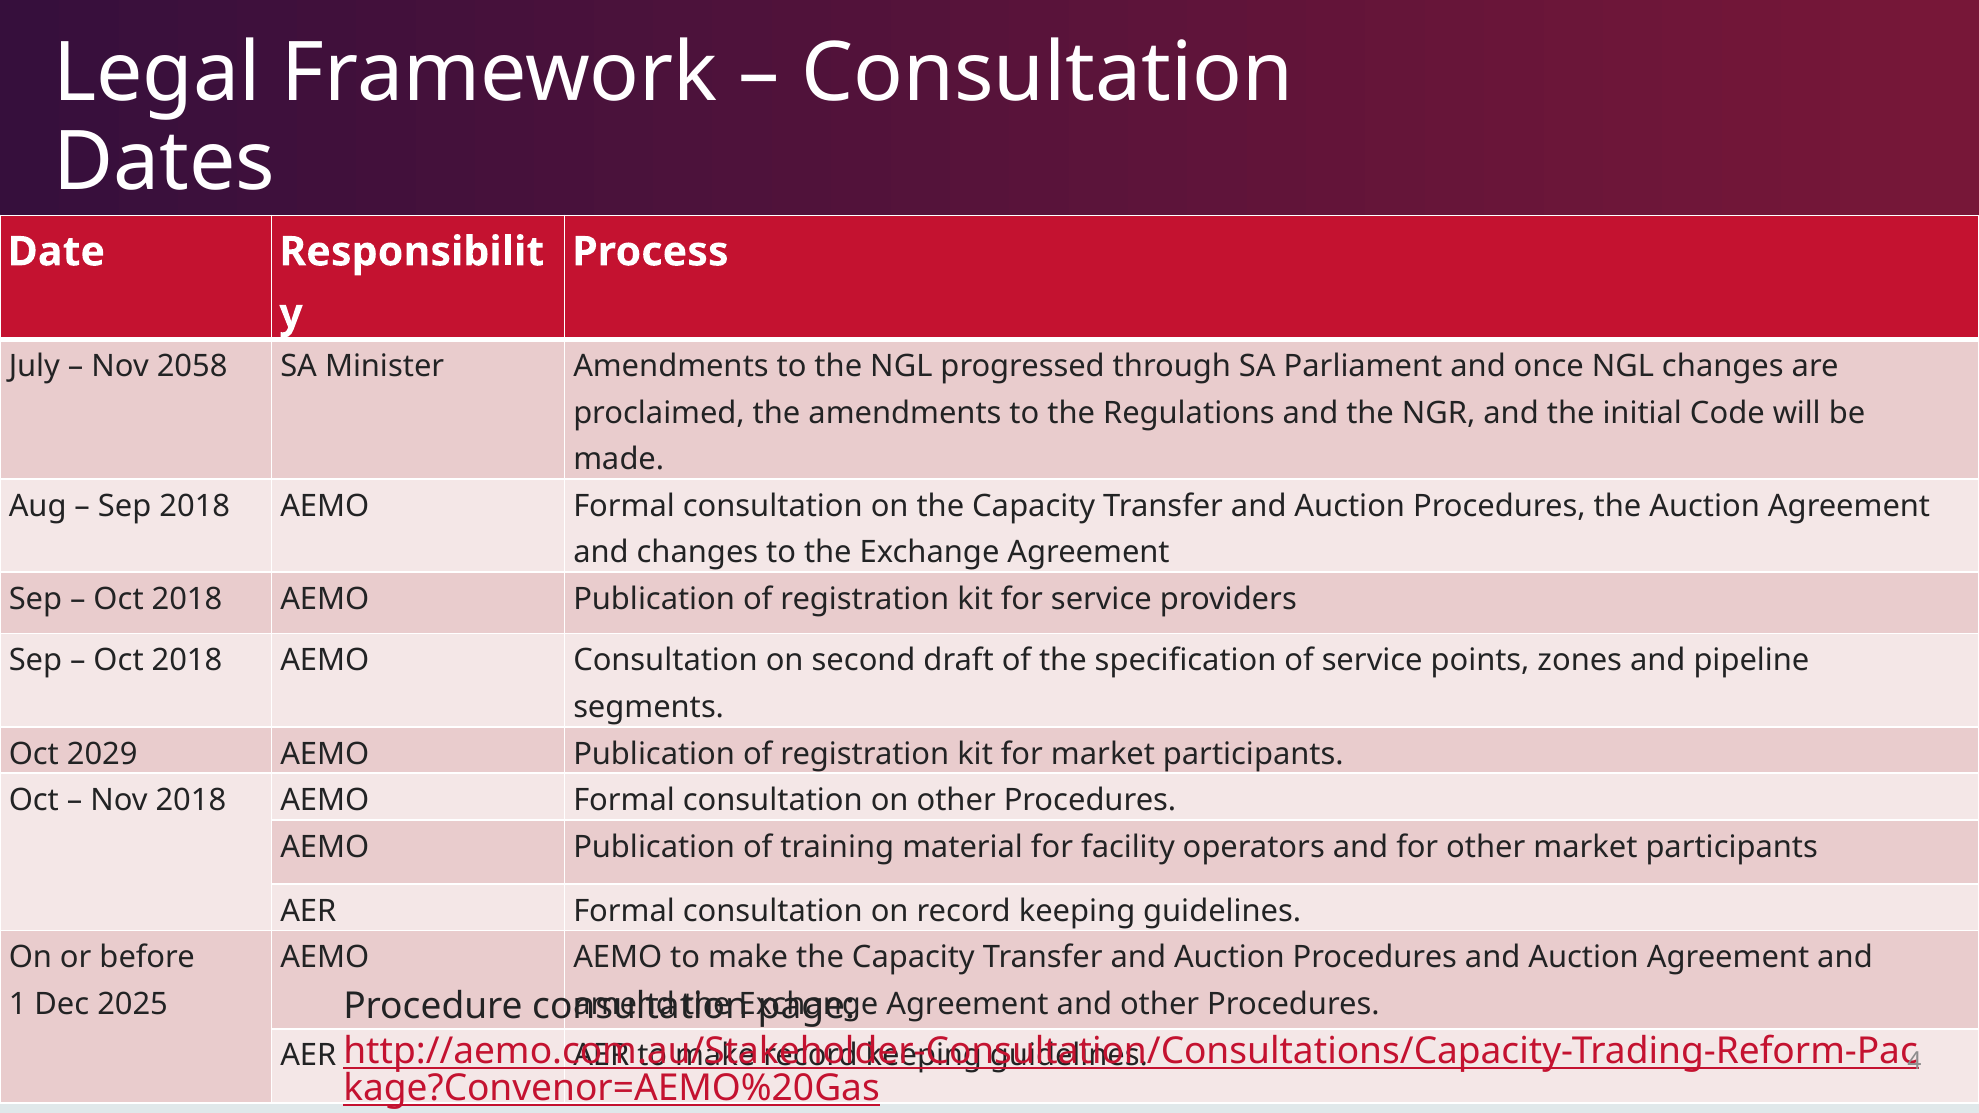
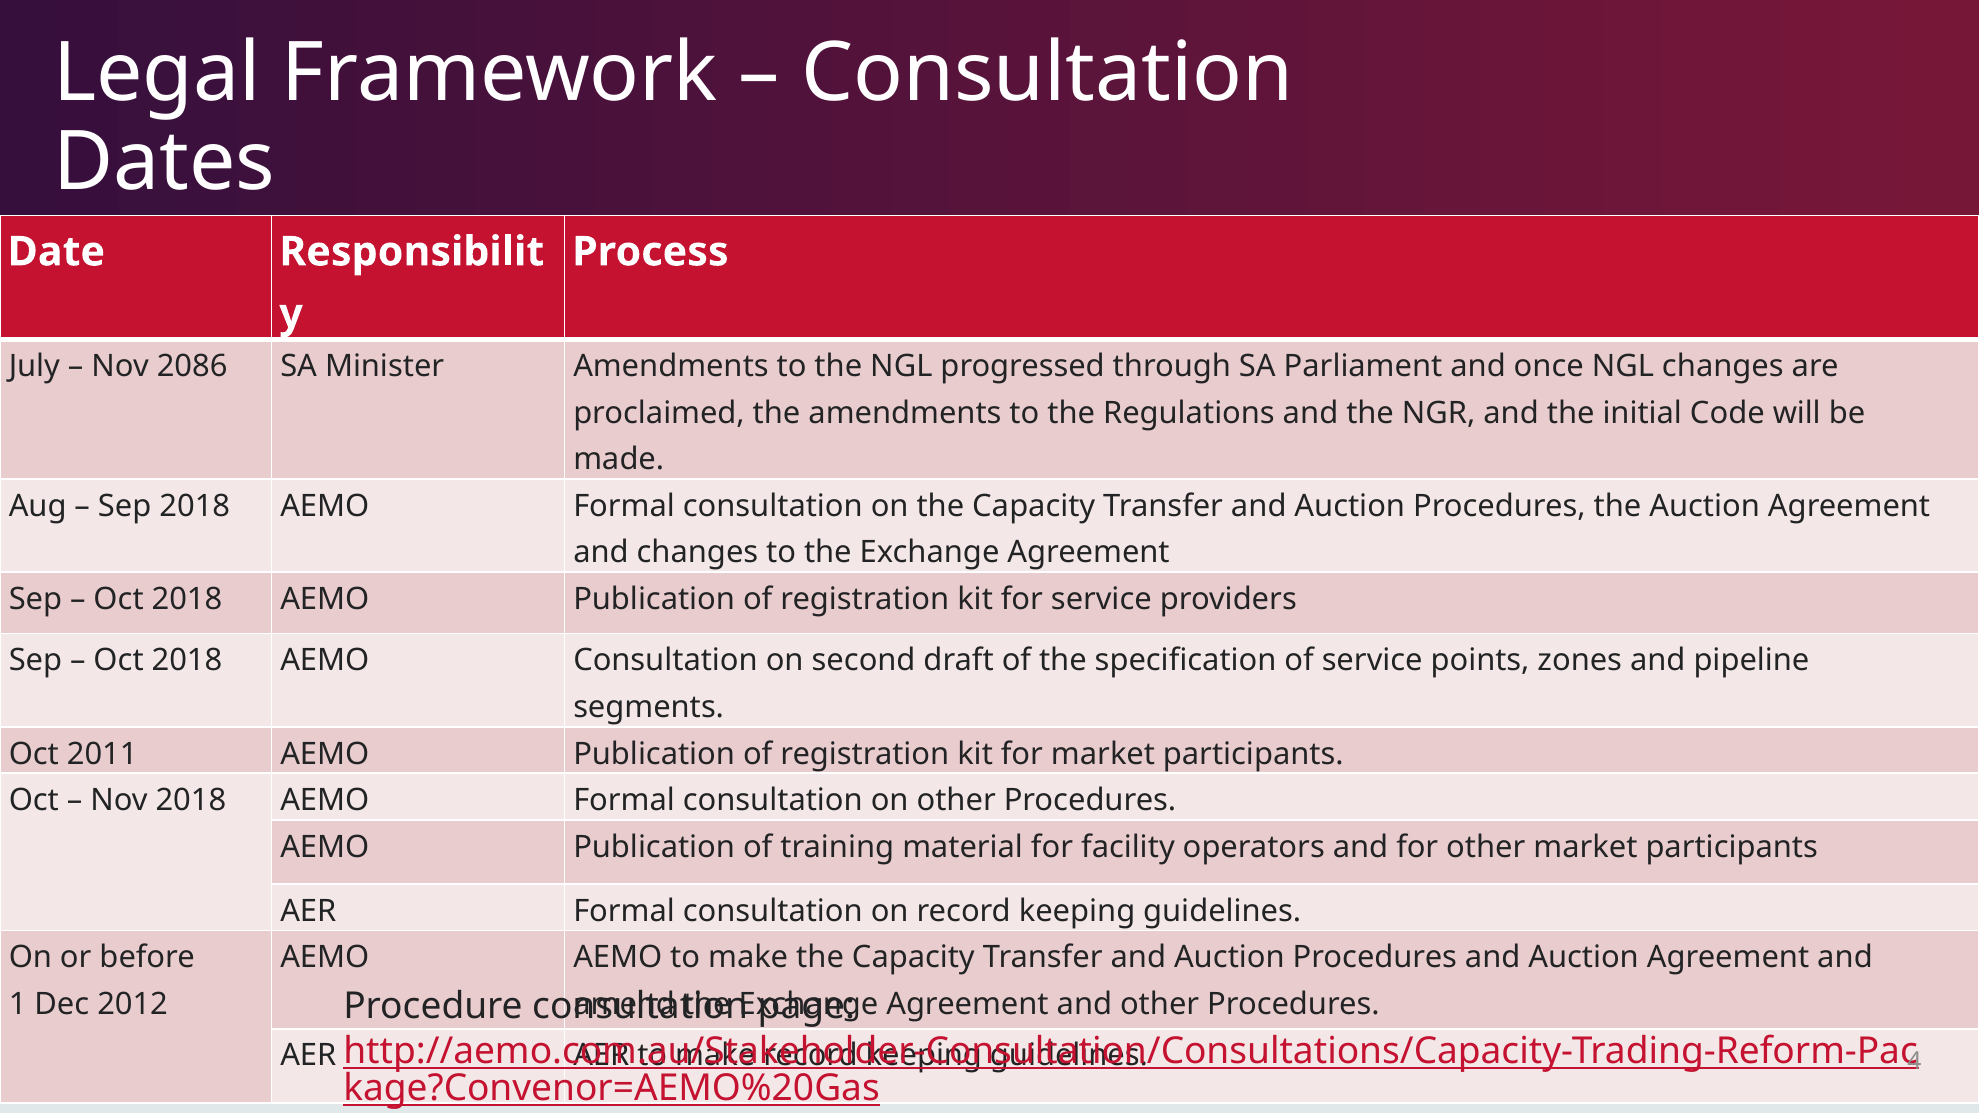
2058: 2058 -> 2086 (192, 367)
2029: 2029 -> 2011 (102, 754)
2025: 2025 -> 2012 (133, 1004)
